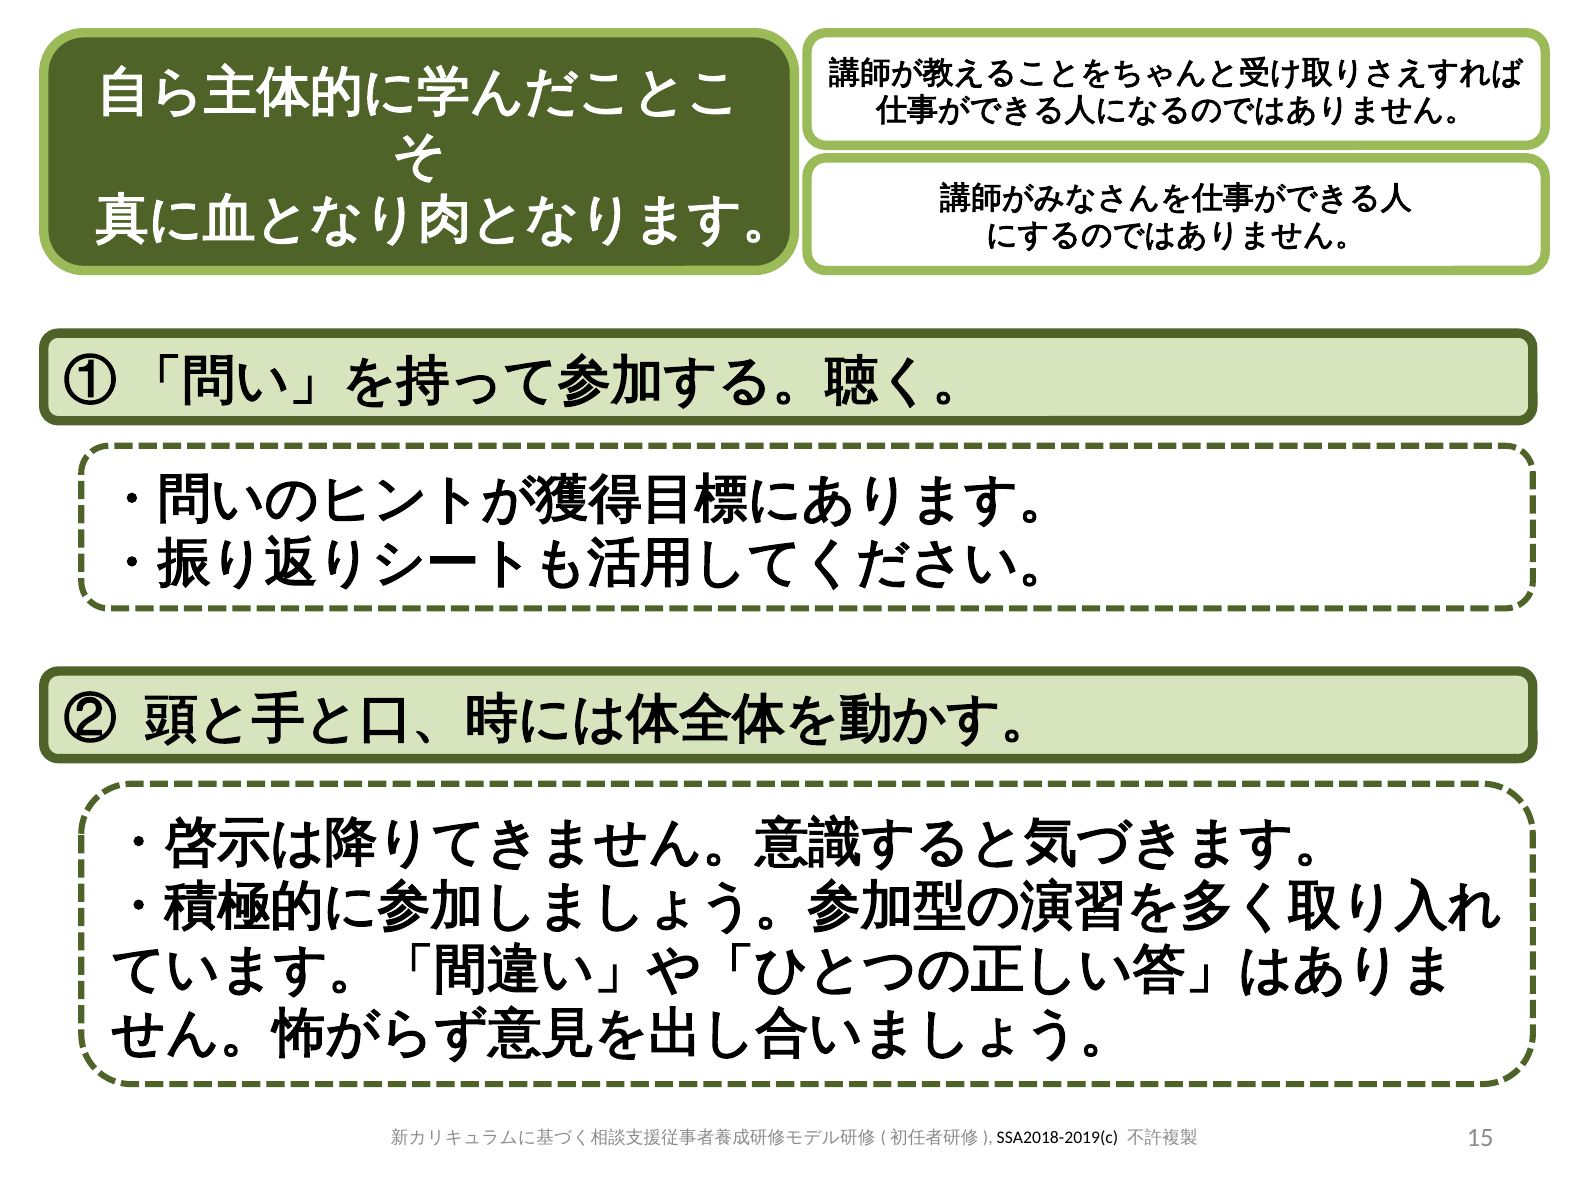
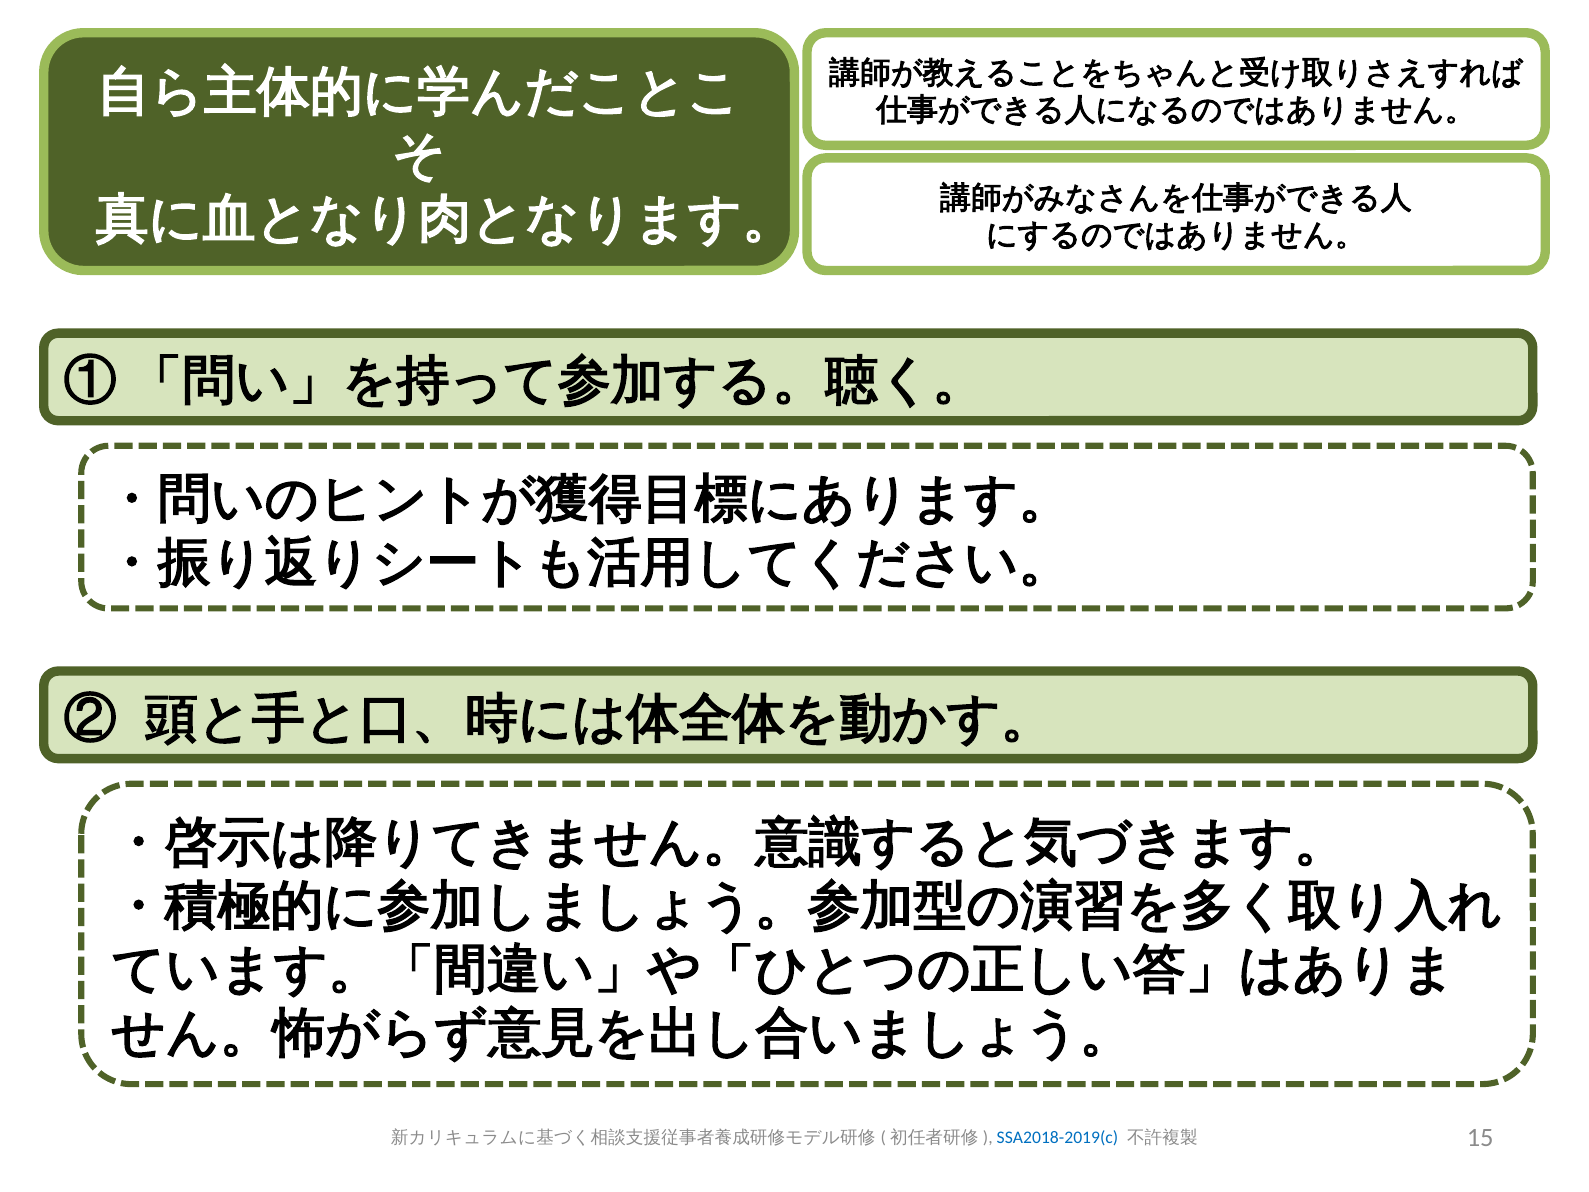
SSA2018-2019(c colour: black -> blue (1058, 1138)
